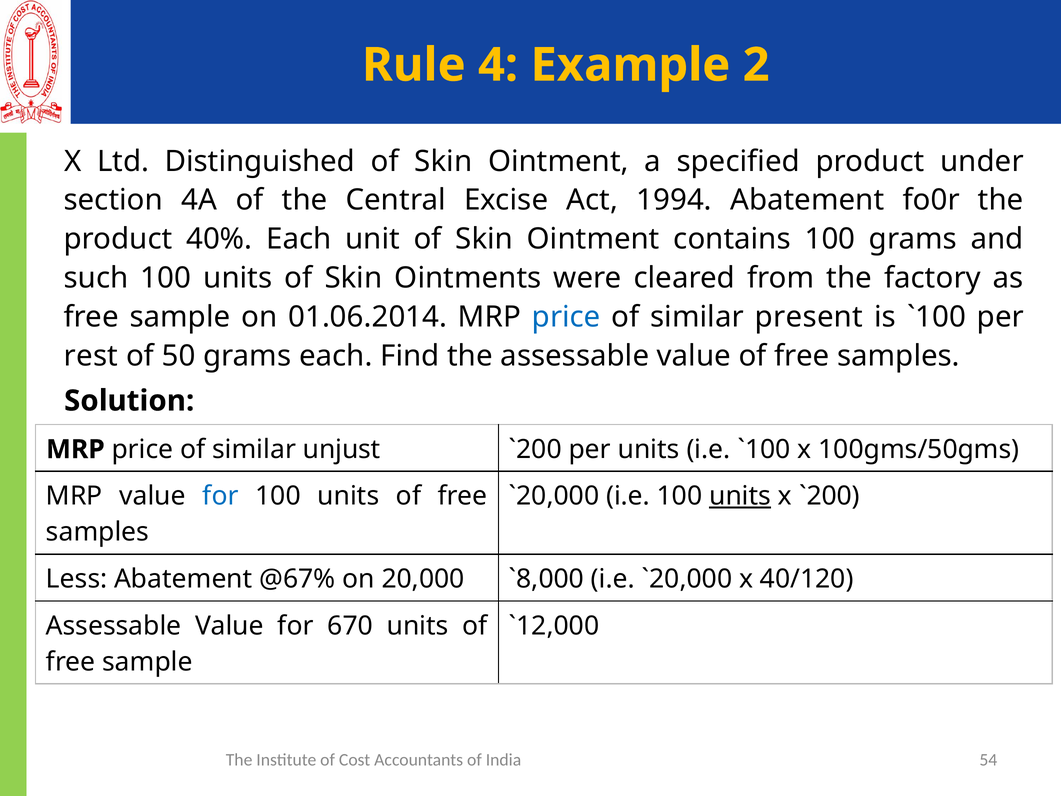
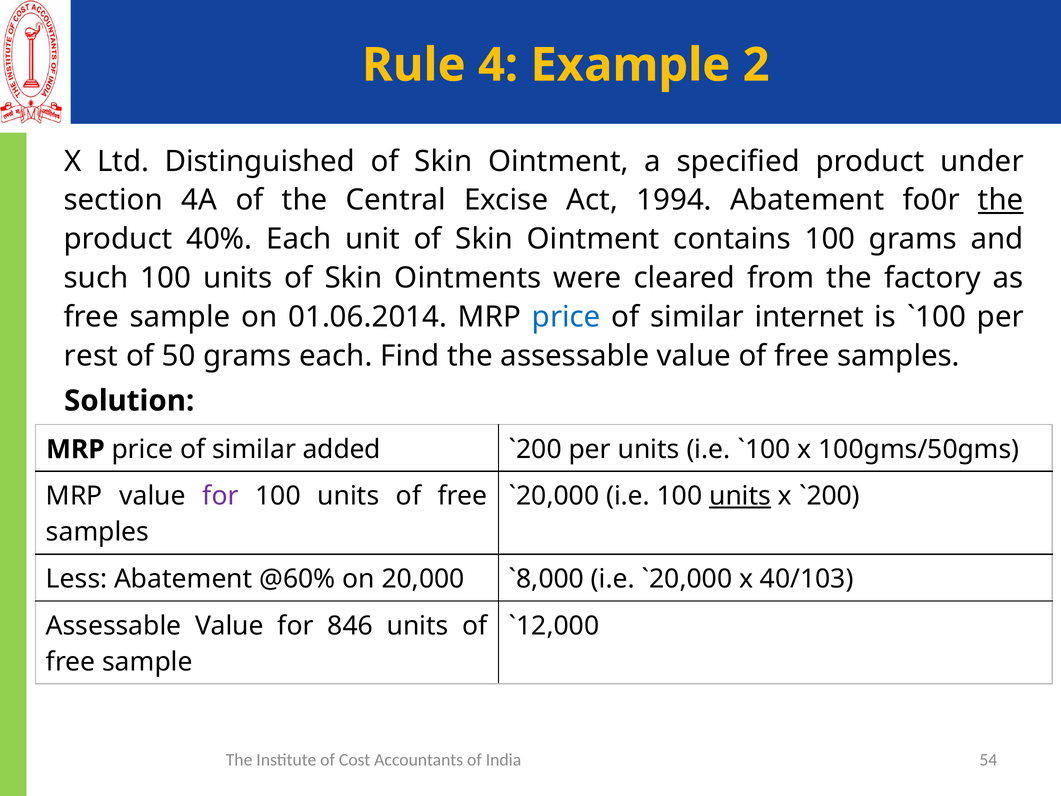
the underline: none -> present (1001, 200)
present: present -> internet (809, 317)
unjust: unjust -> added (342, 449)
for colour: blue -> purple (220, 496)
@67%: @67% -> @60% (297, 579)
40/120: 40/120 -> 40/103 (807, 579)
670: 670 -> 846 (350, 626)
